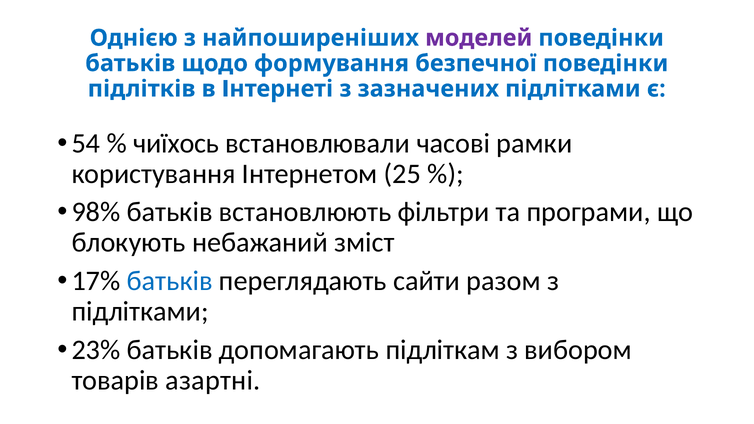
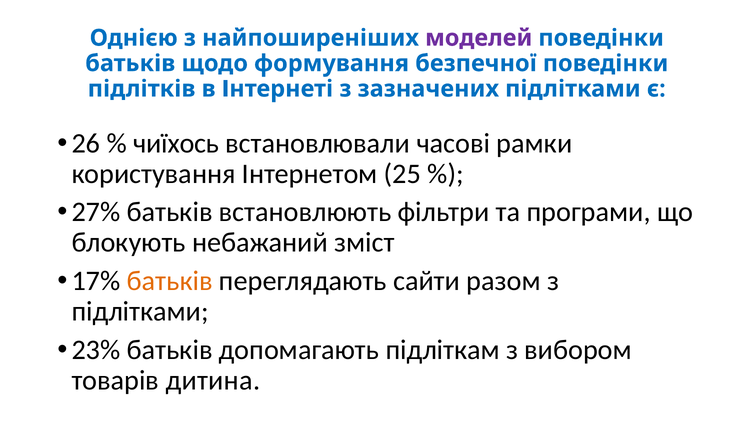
54: 54 -> 26 (86, 143)
98%: 98% -> 27% (96, 212)
батьків colour: blue -> orange (170, 281)
азартні: азартні -> дитина (213, 381)
